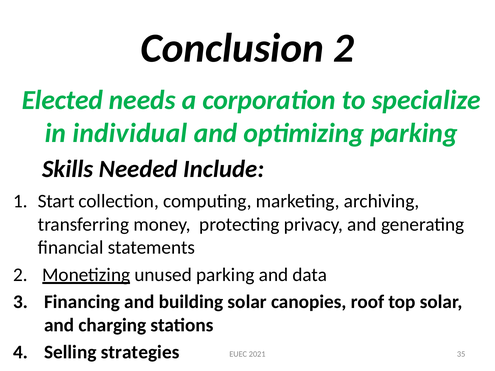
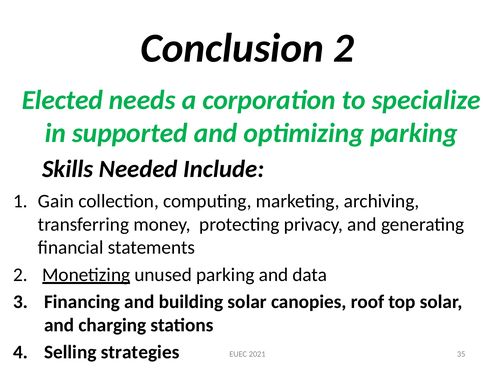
individual: individual -> supported (130, 133)
Start: Start -> Gain (56, 201)
